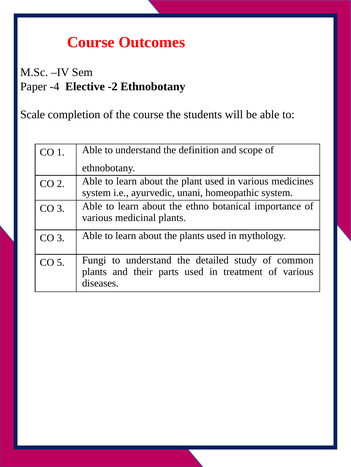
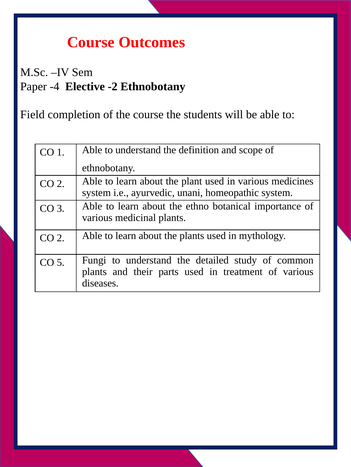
Scale: Scale -> Field (32, 115)
3: 3 -> 2 (61, 239)
